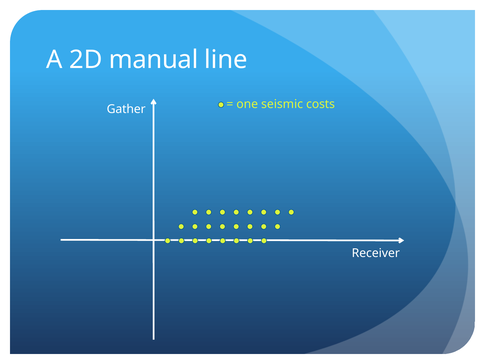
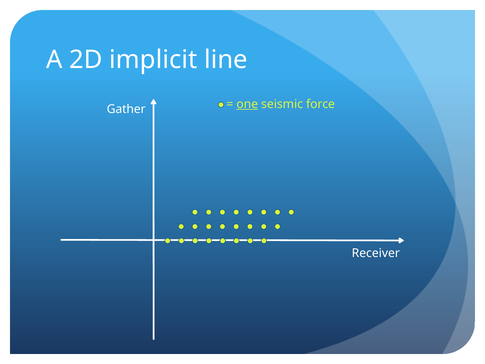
manual: manual -> implicit (153, 60)
one underline: none -> present (247, 104)
costs: costs -> force (321, 104)
